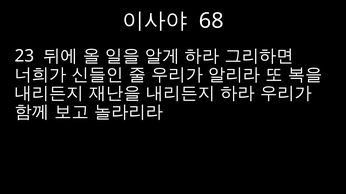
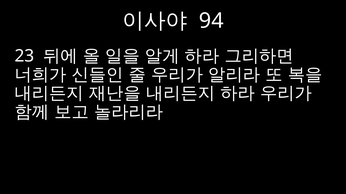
68: 68 -> 94 (211, 21)
